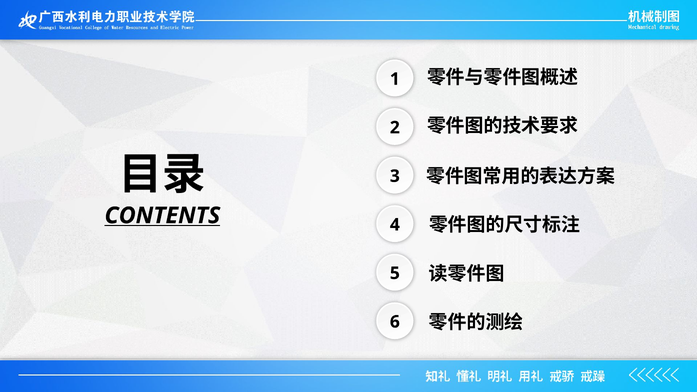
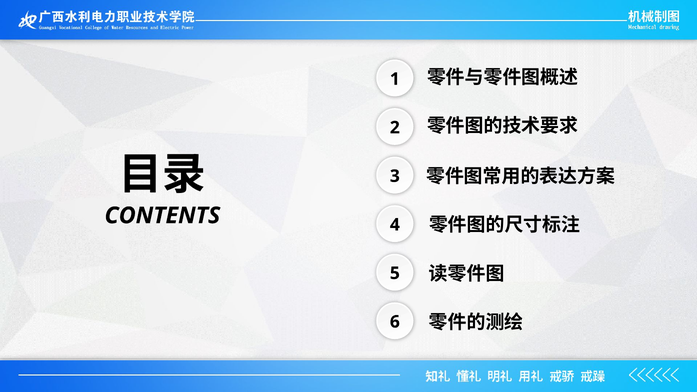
CONTENTS underline: present -> none (162, 216)
